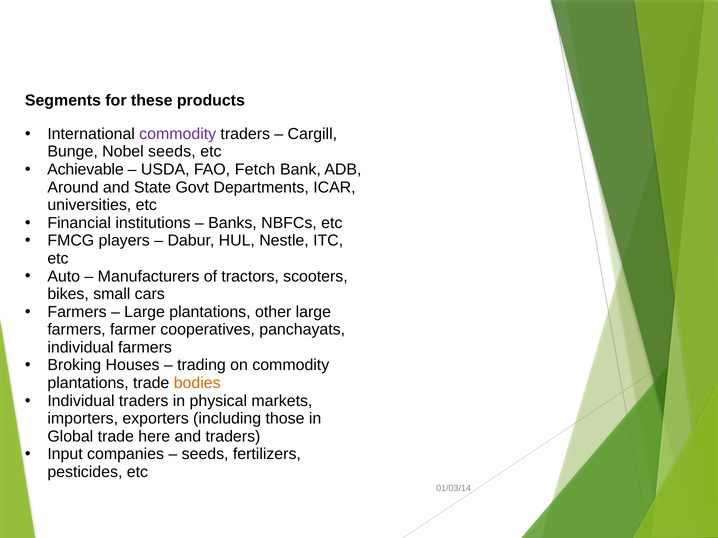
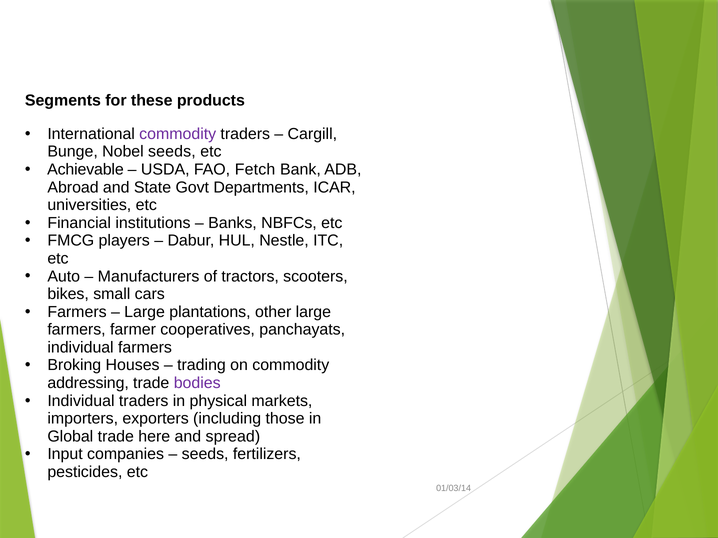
Around: Around -> Abroad (73, 187)
plantations: plantations -> addressing (88, 383)
bodies colour: orange -> purple (197, 383)
and traders: traders -> spread (233, 437)
